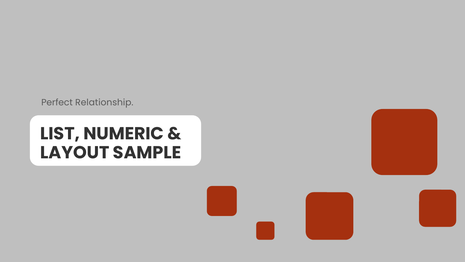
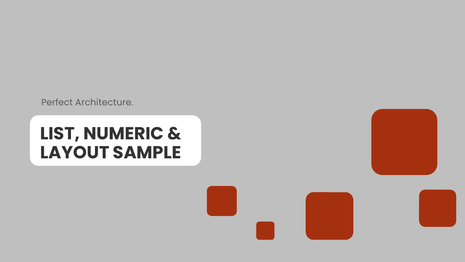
Relationship: Relationship -> Architecture (104, 102)
